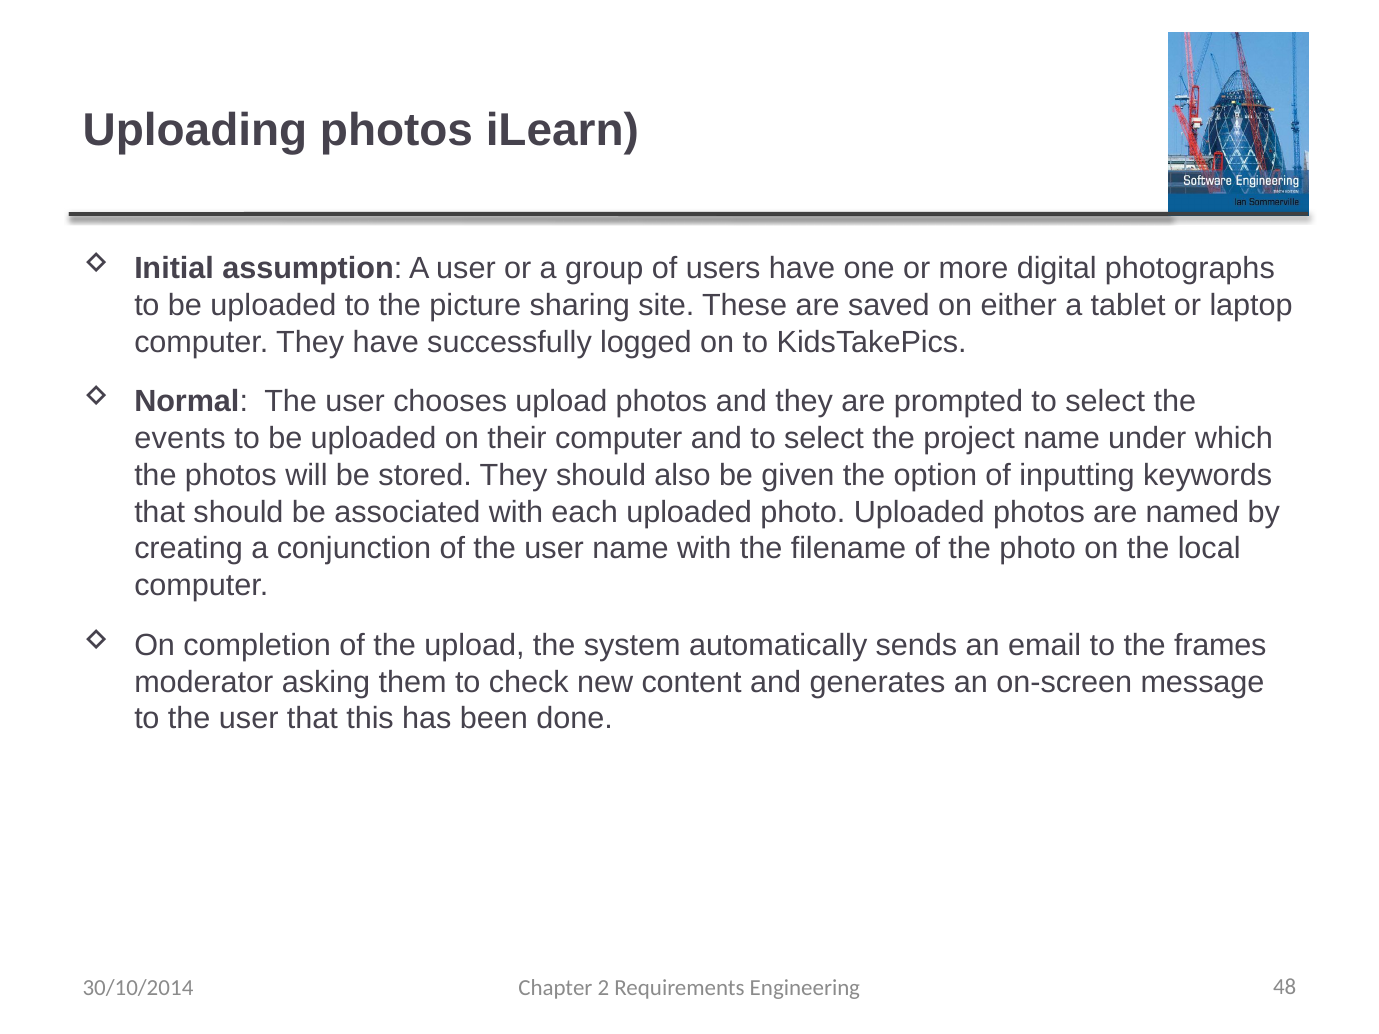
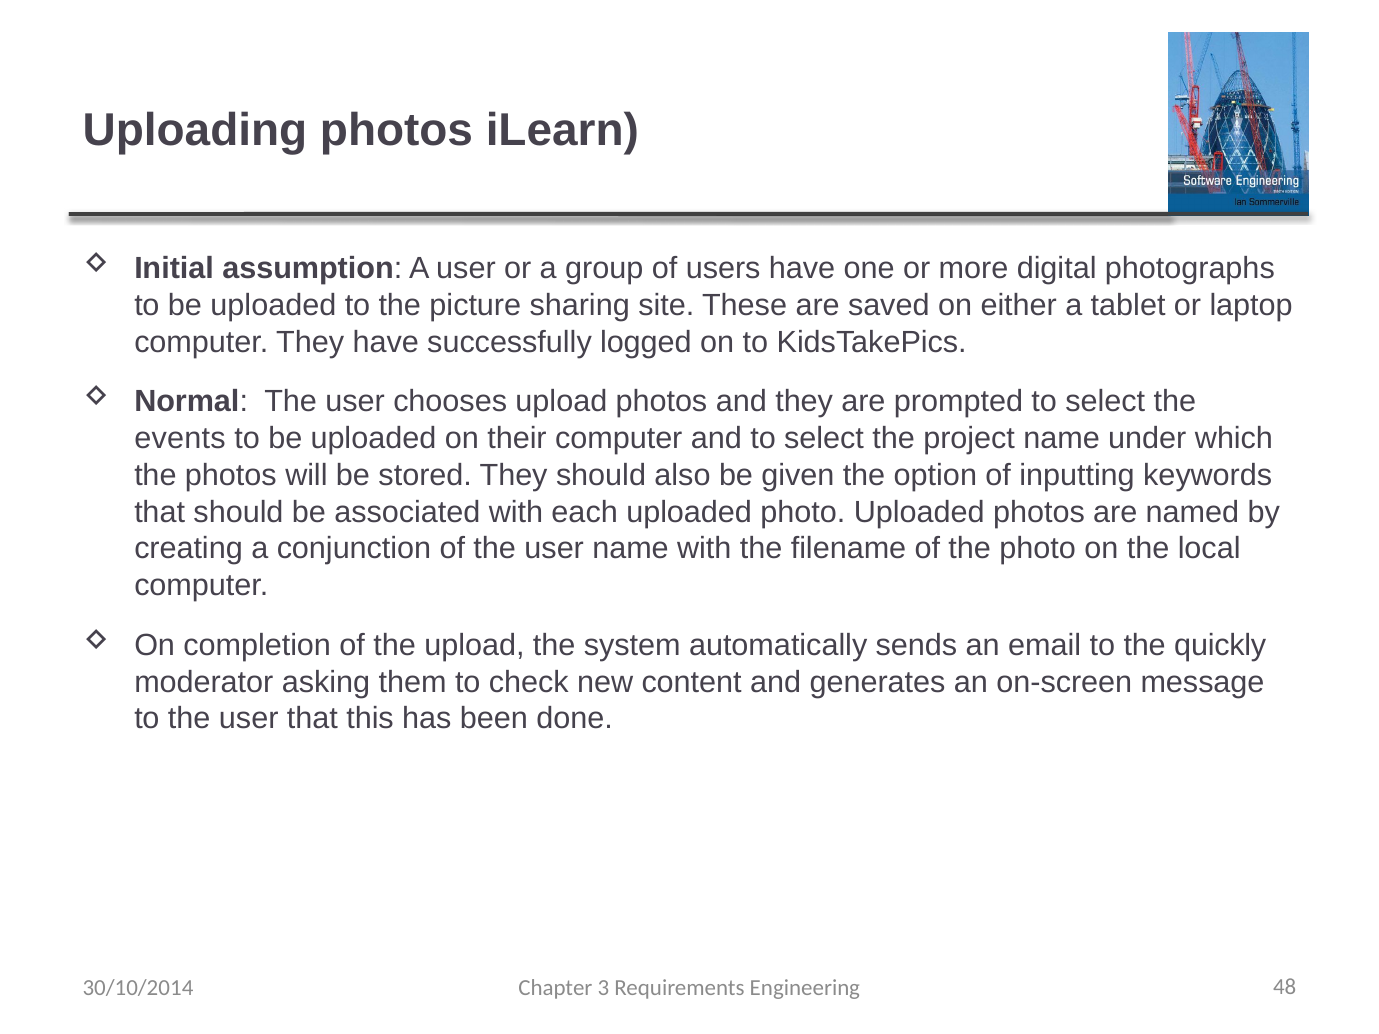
frames: frames -> quickly (1220, 645)
2: 2 -> 3 (603, 988)
